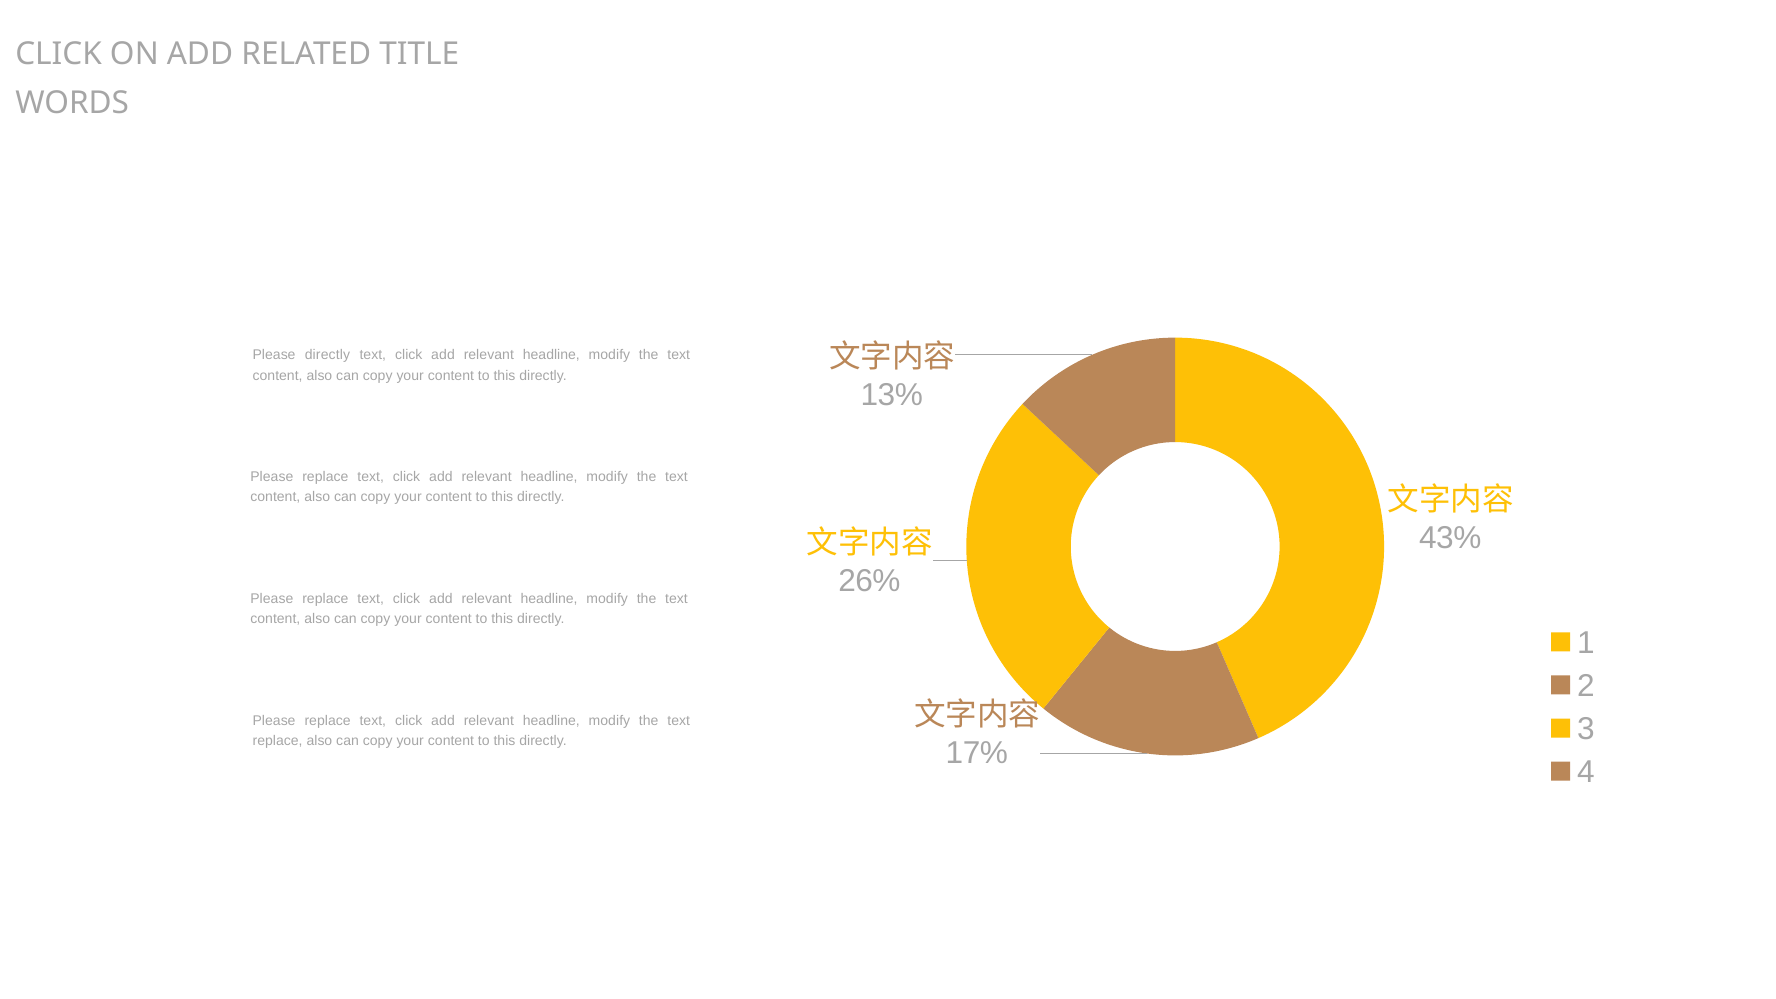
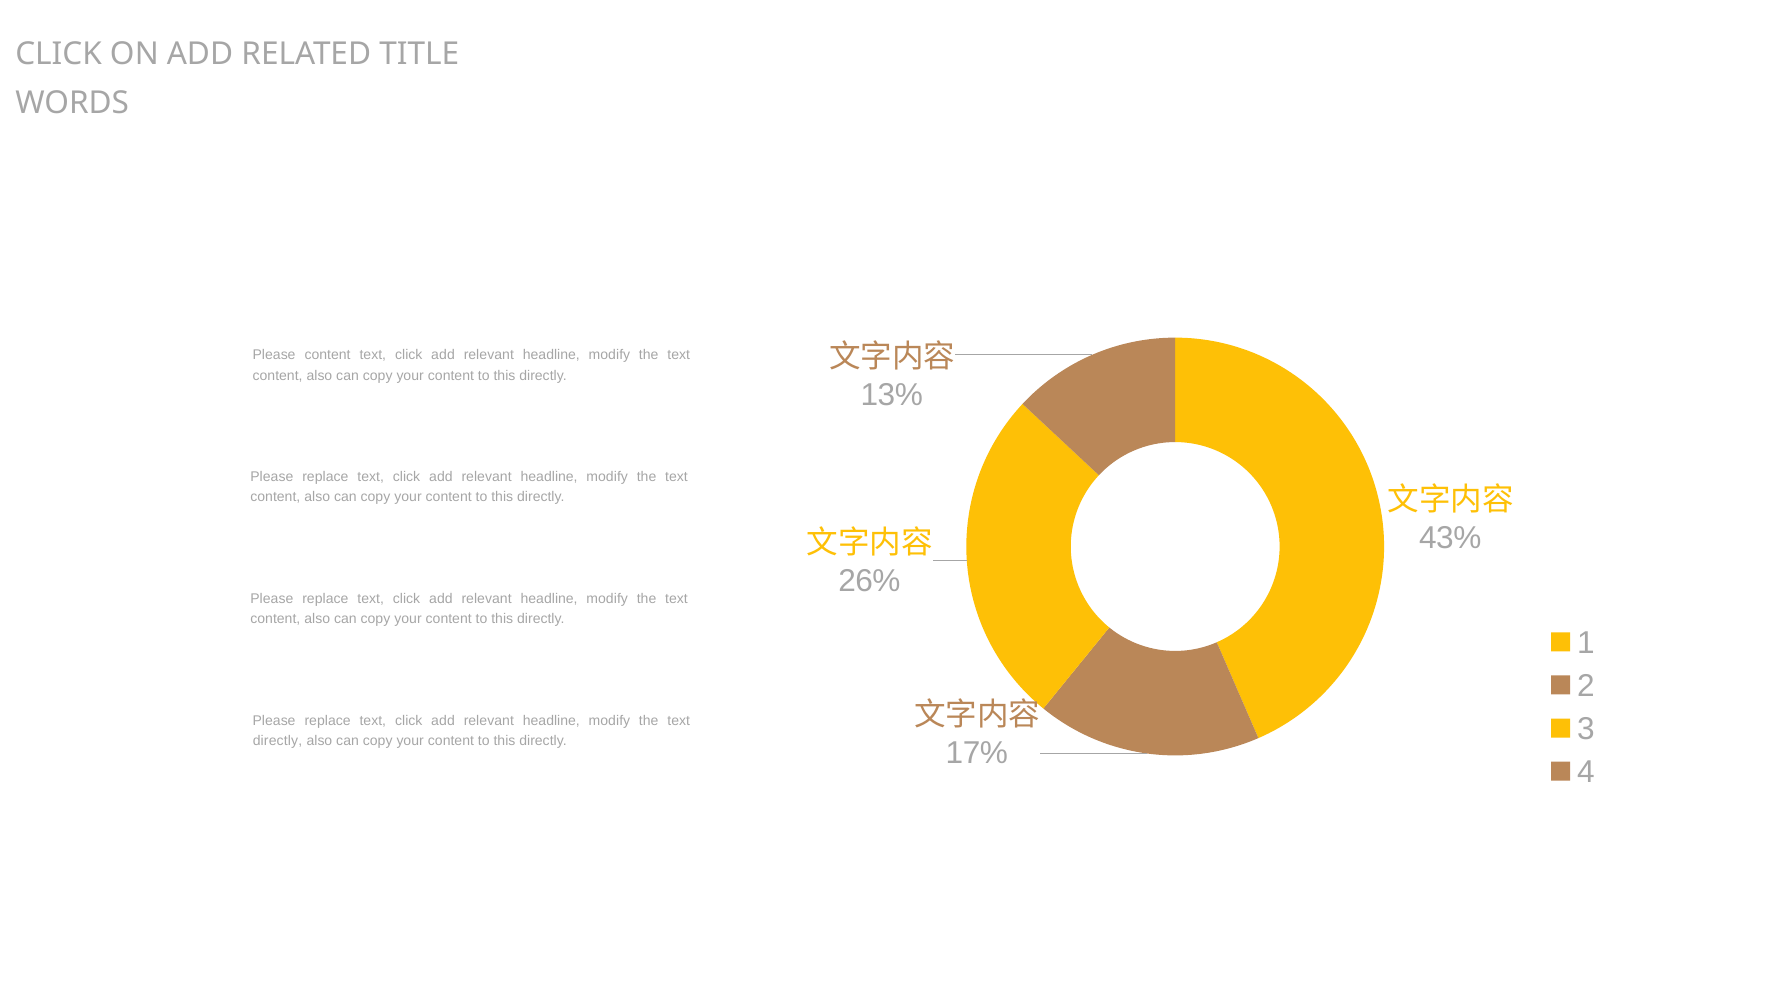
Please directly: directly -> content (328, 355)
replace: replace -> directly (278, 741)
